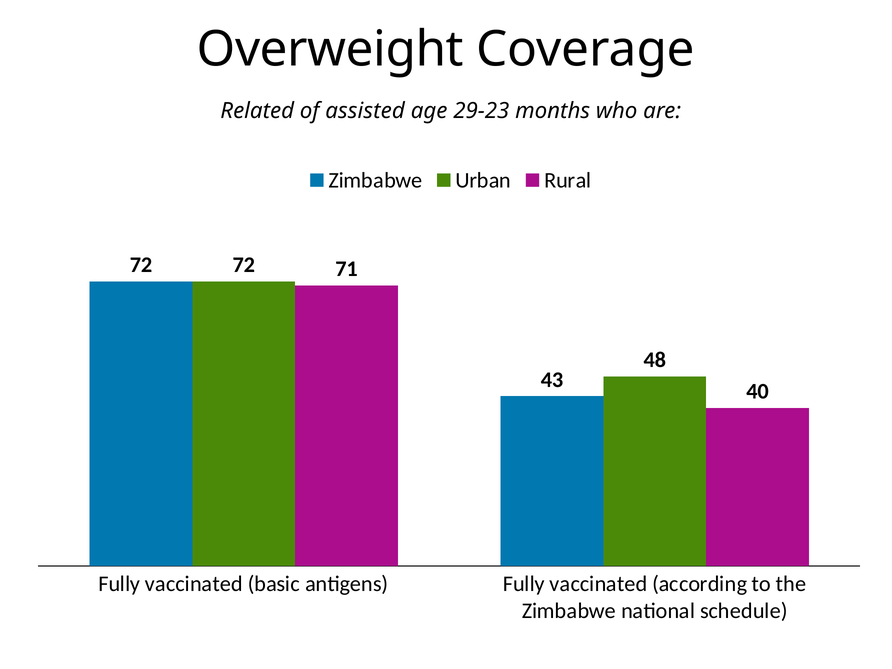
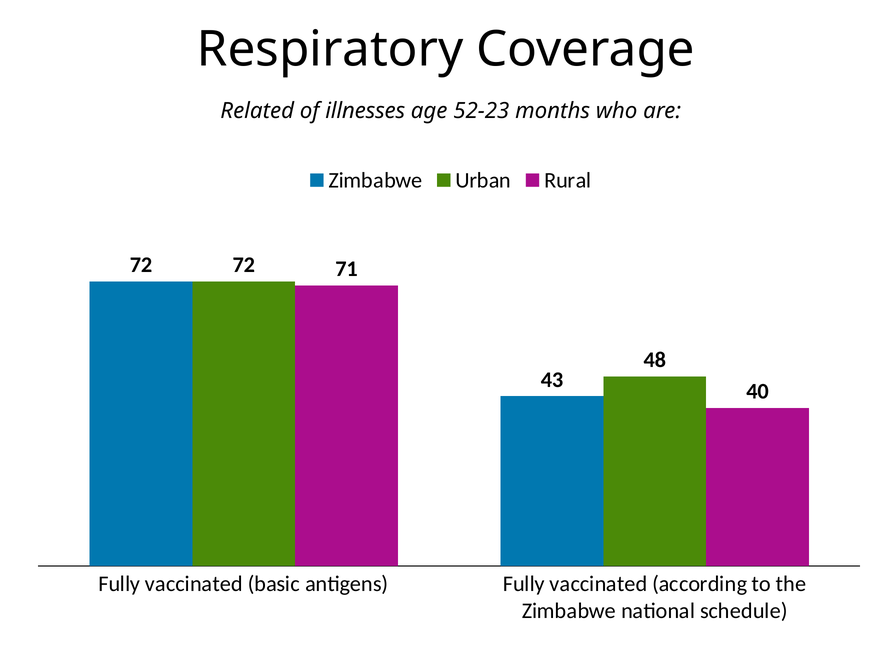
Overweight: Overweight -> Respiratory (330, 49)
assisted: assisted -> illnesses (365, 111)
29-23: 29-23 -> 52-23 (481, 111)
